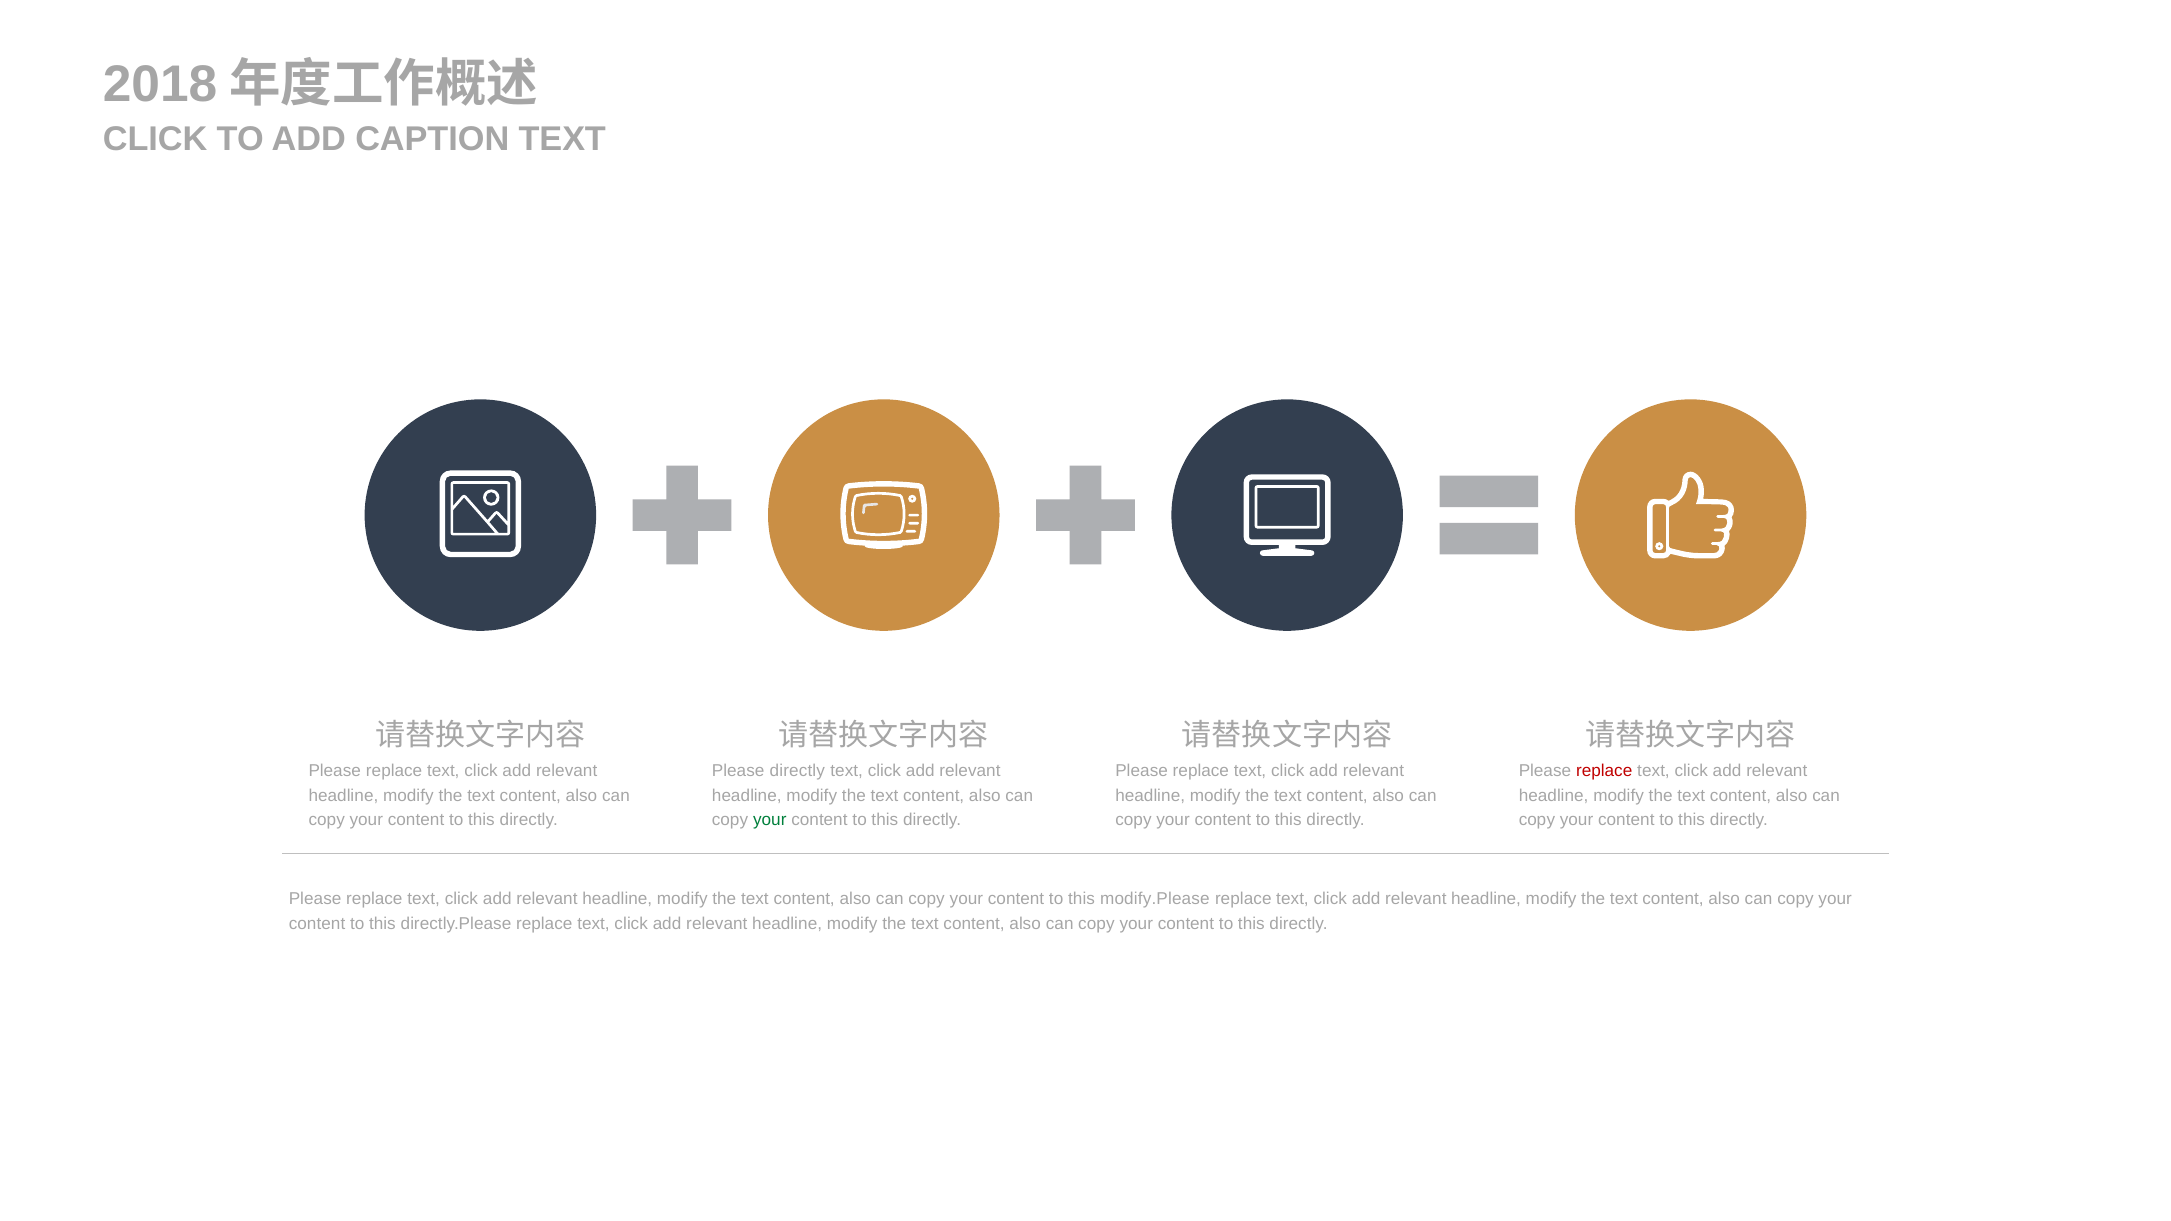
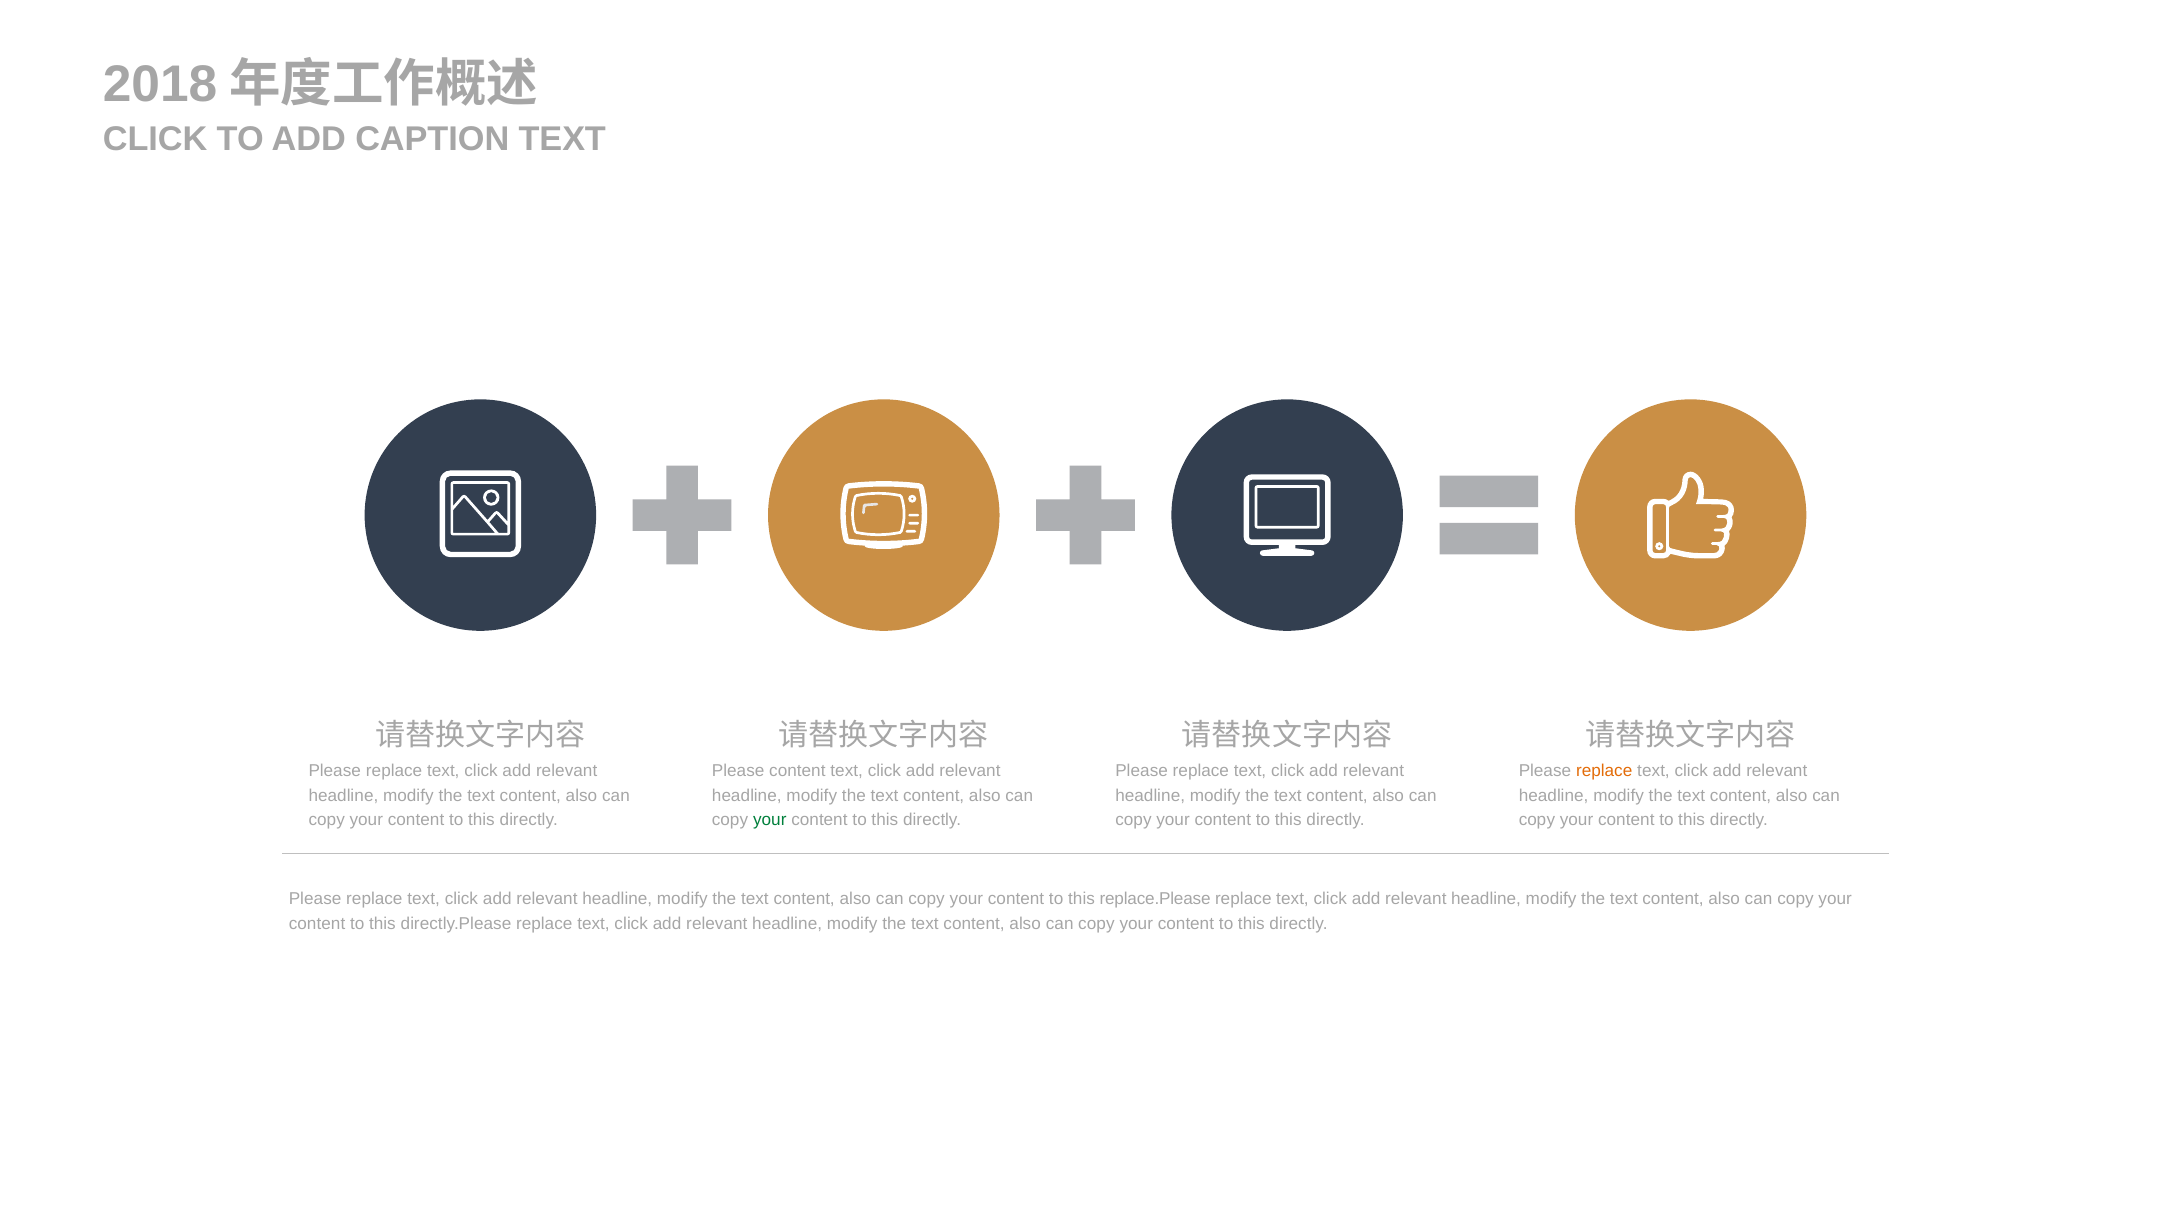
Please directly: directly -> content (797, 771)
replace colour: red -> orange (1604, 771)
modify.Please: modify.Please -> replace.Please (1155, 899)
